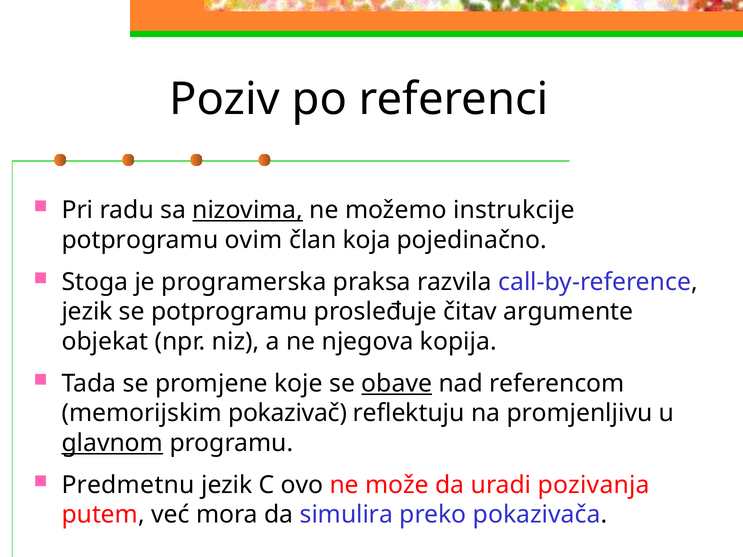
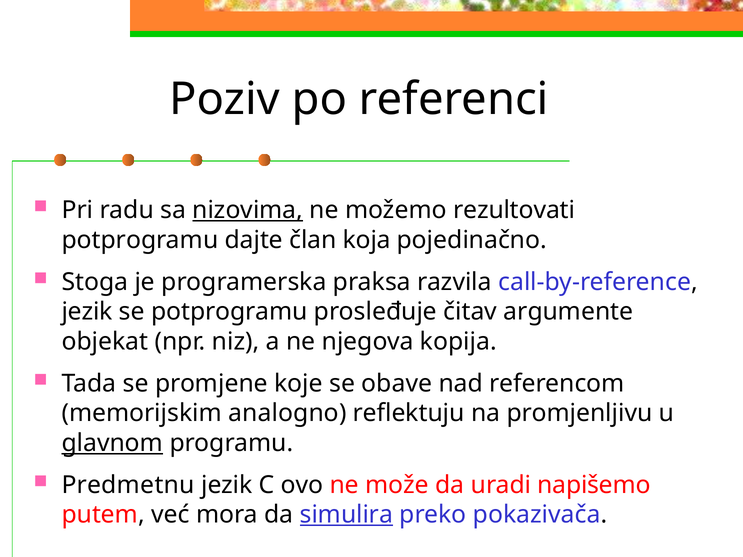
instrukcije: instrukcije -> rezultovati (514, 210)
ovim: ovim -> dajte (254, 240)
obave underline: present -> none (397, 384)
pokazivač: pokazivač -> analogno (287, 413)
pozivanja: pozivanja -> napišemo (594, 485)
simulira underline: none -> present (346, 515)
